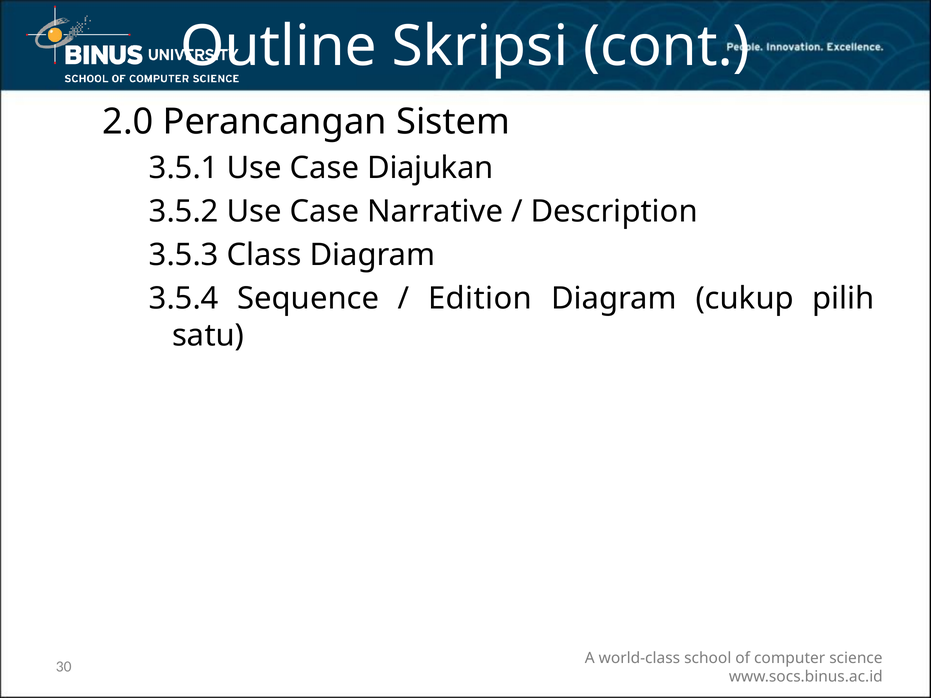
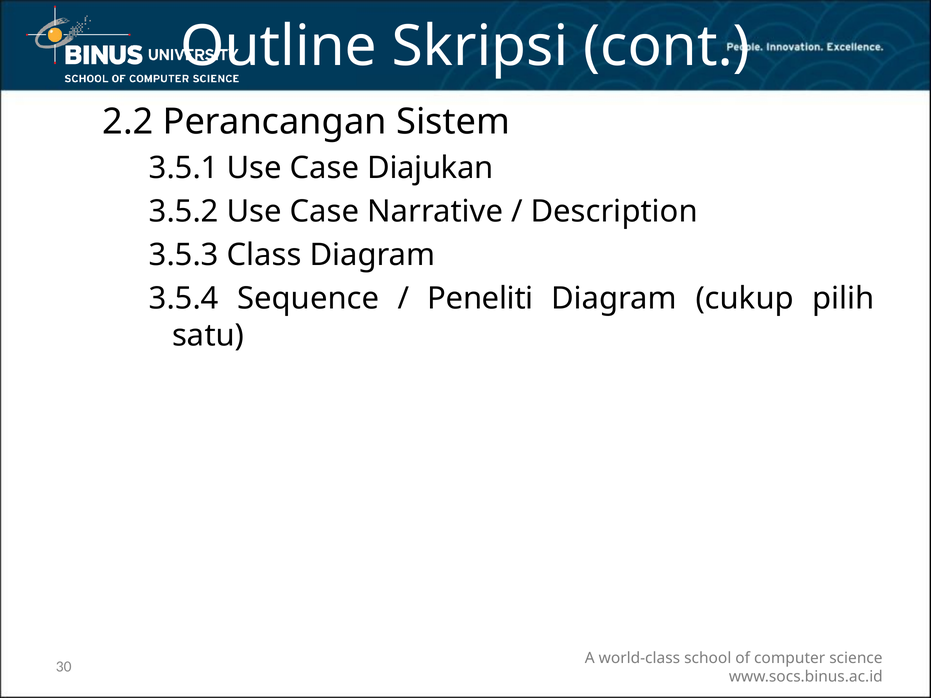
2.0: 2.0 -> 2.2 (128, 122)
Edition: Edition -> Peneliti (480, 298)
